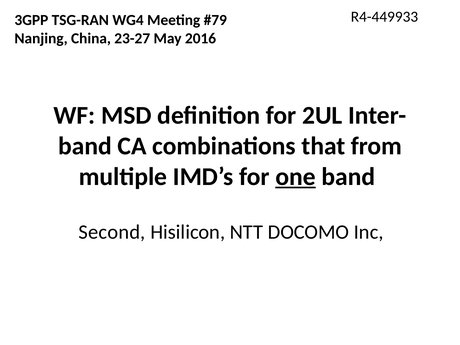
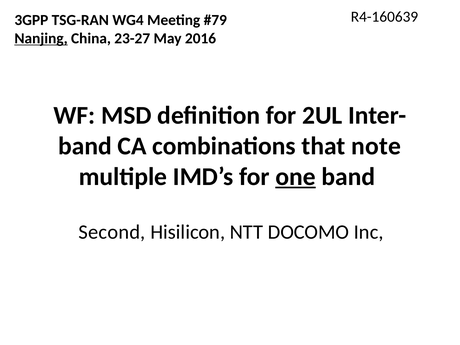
R4-449933: R4-449933 -> R4-160639 (384, 17)
Nanjing underline: none -> present (41, 38)
from: from -> note (376, 146)
